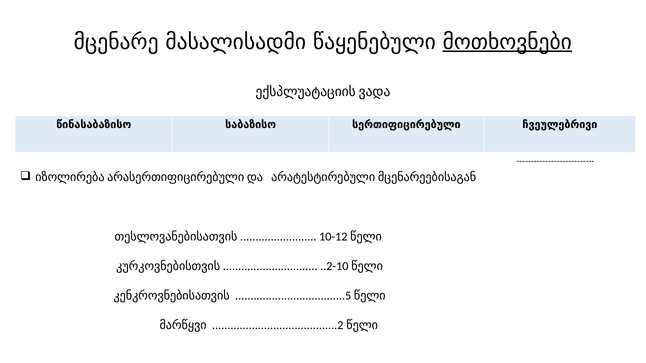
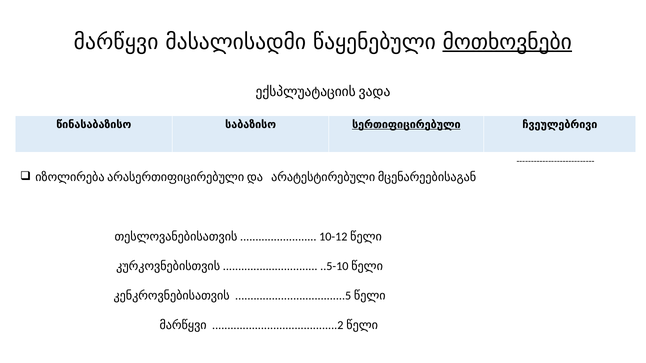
მცენარე: მცენარე -> მარწყვი (116, 42)
სერთიფიცირებული underline: none -> present (406, 125)
..2-10: ..2-10 -> ..5-10 (334, 266)
